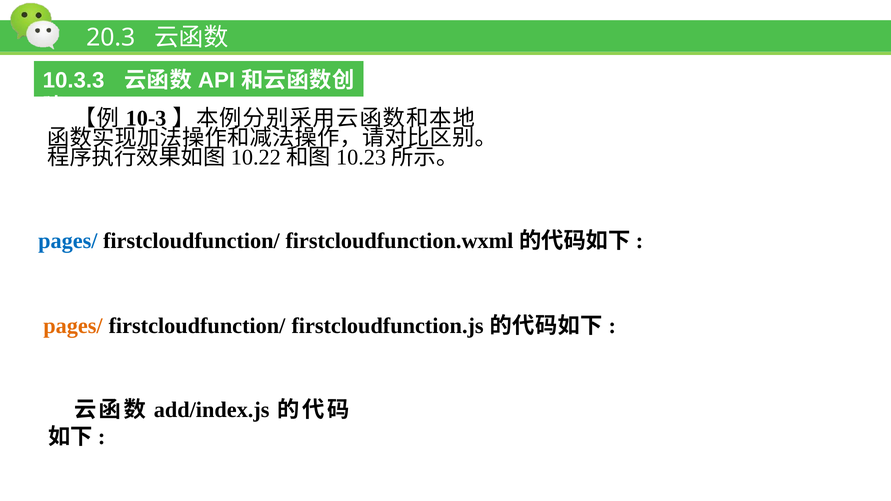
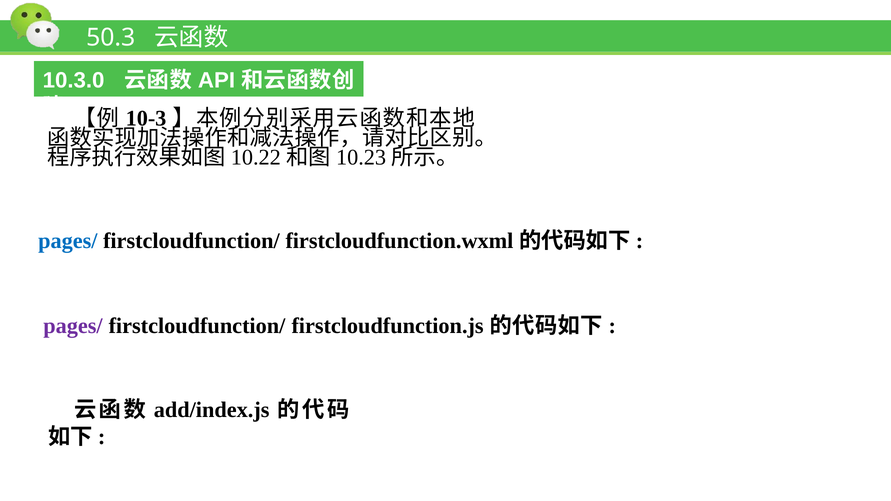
20.3: 20.3 -> 50.3 (111, 38)
10.3.3: 10.3.3 -> 10.3.0 (74, 80)
pages/ colour: orange -> purple (73, 326)
